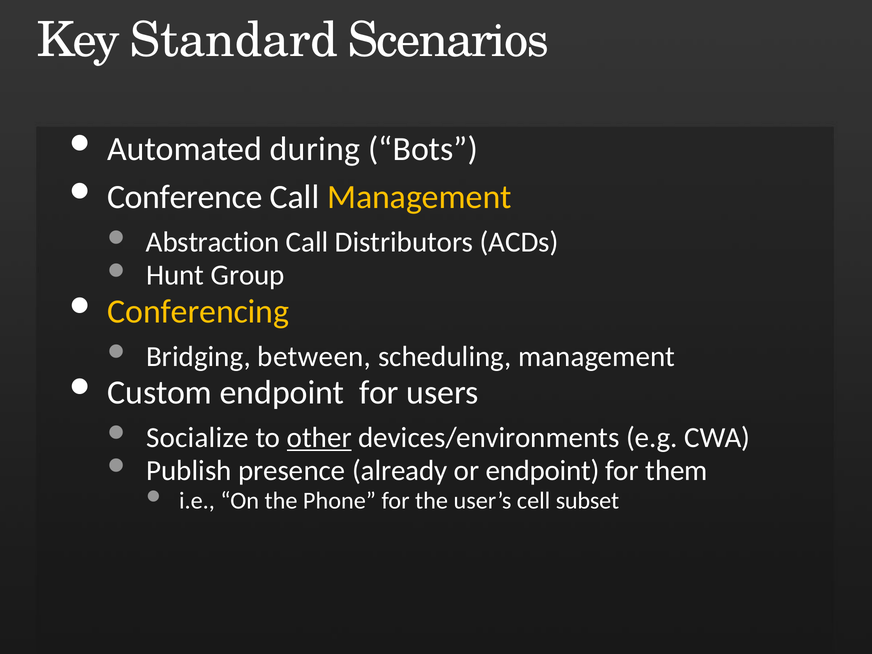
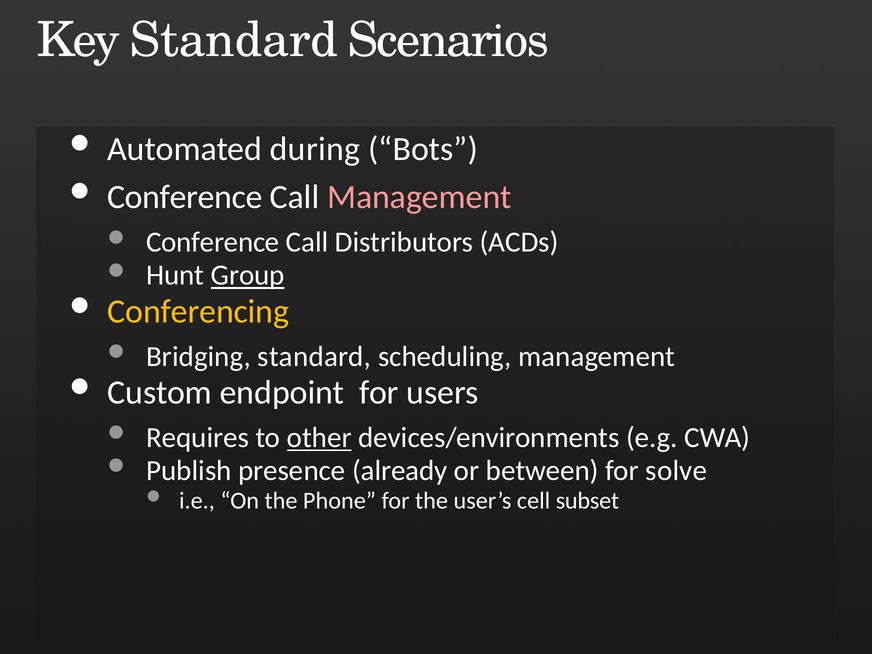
Management colour: yellow -> pink (419, 197)
Abstraction: Abstraction -> Conference (213, 242)
Group underline: none -> present (248, 275)
Bridging between: between -> standard (314, 357)
Socialize: Socialize -> Requires (198, 438)
or endpoint: endpoint -> between (542, 471)
them: them -> solve (676, 471)
